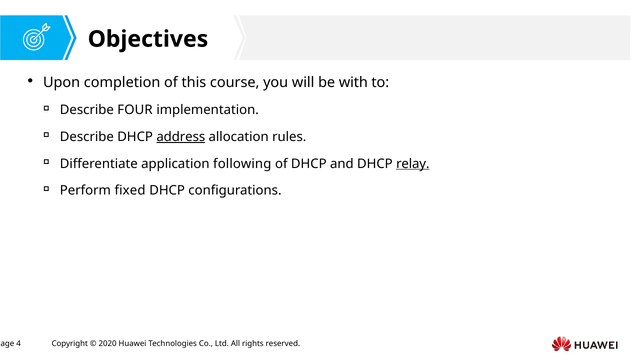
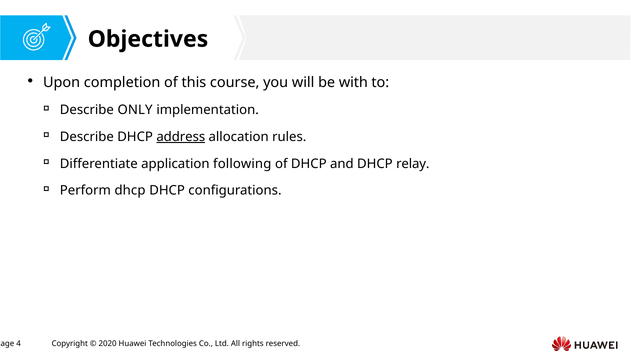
FOUR: FOUR -> ONLY (135, 110)
relay underline: present -> none (413, 164)
Perform fixed: fixed -> dhcp (130, 190)
